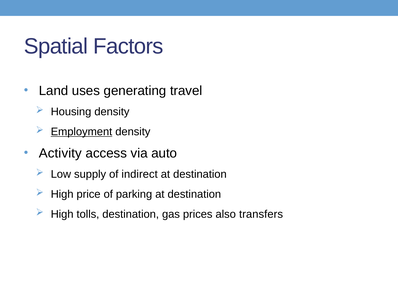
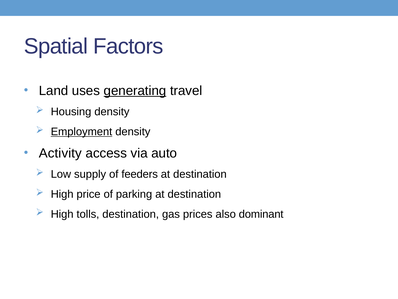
generating underline: none -> present (135, 90)
indirect: indirect -> feeders (140, 174)
transfers: transfers -> dominant (261, 214)
